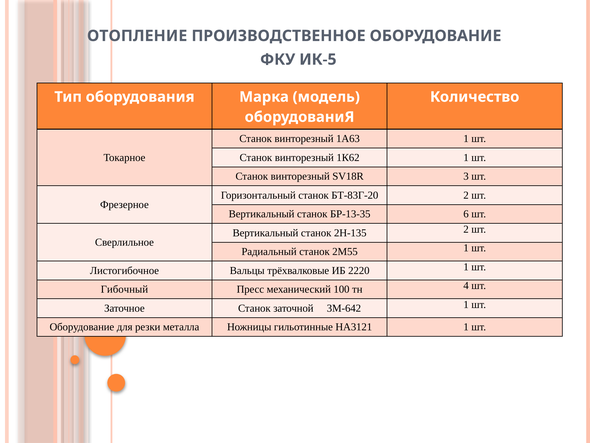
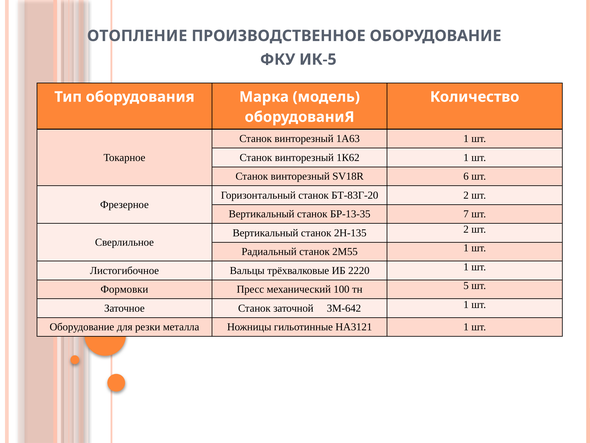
3: 3 -> 6 (466, 176)
6: 6 -> 7 (466, 214)
Гибочный: Гибочный -> Формовки (124, 289)
4: 4 -> 5 (466, 285)
